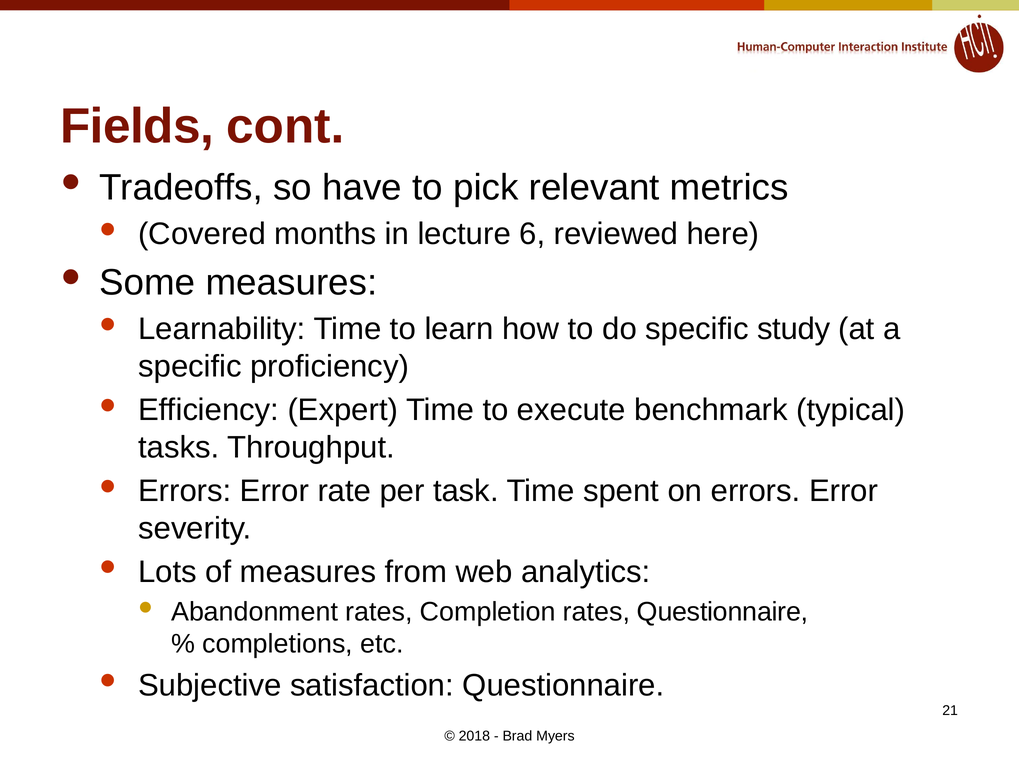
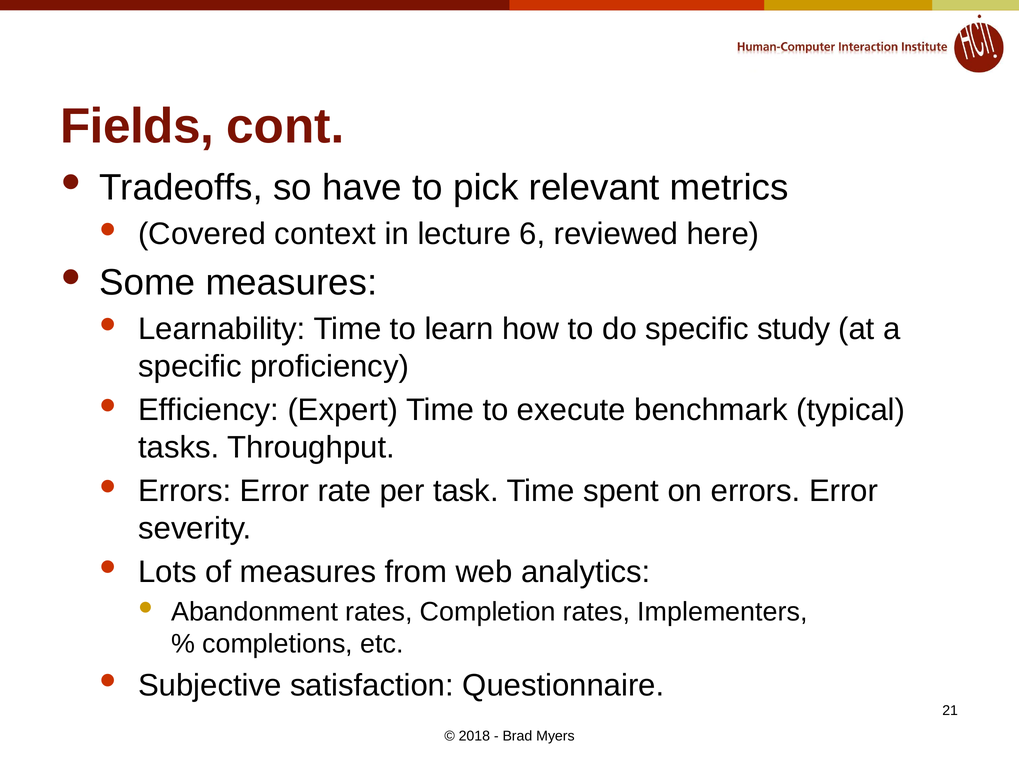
months: months -> context (325, 234)
rates Questionnaire: Questionnaire -> Implementers (722, 612)
